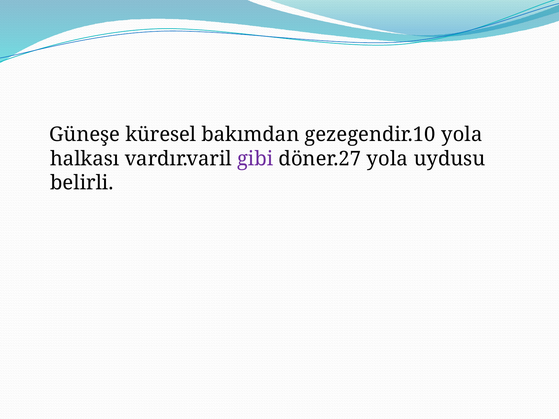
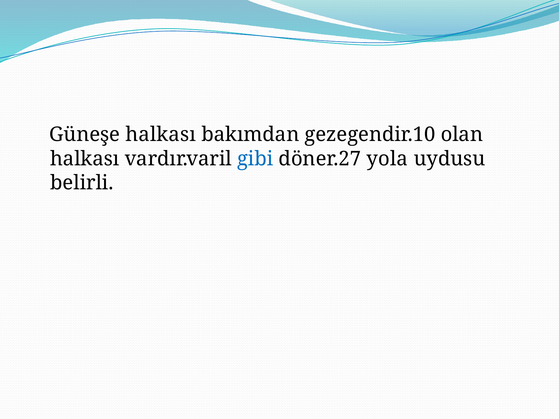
Güneşe küresel: küresel -> halkası (161, 135)
gezegendir.10 yola: yola -> olan (462, 135)
gibi colour: purple -> blue (255, 159)
